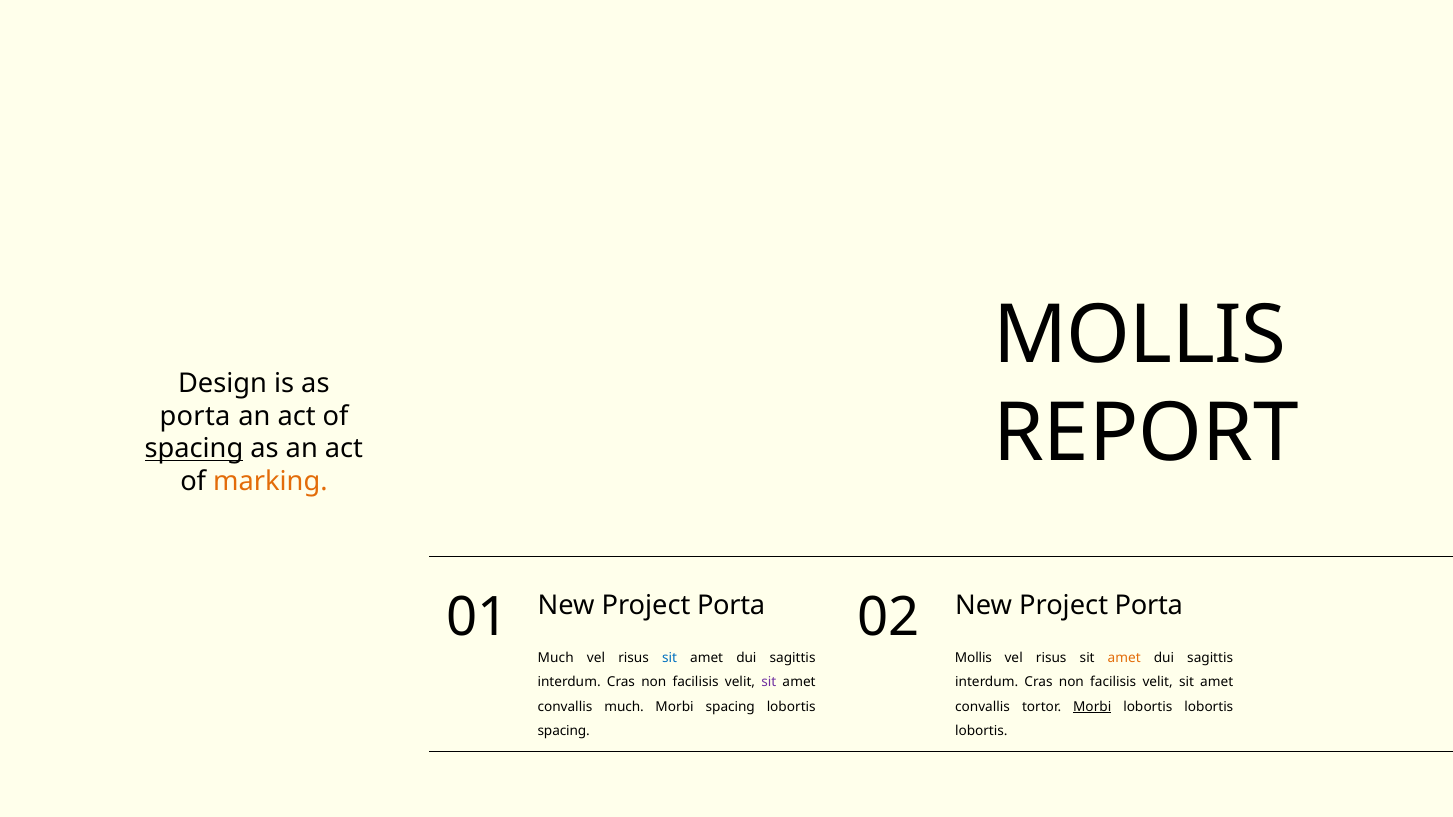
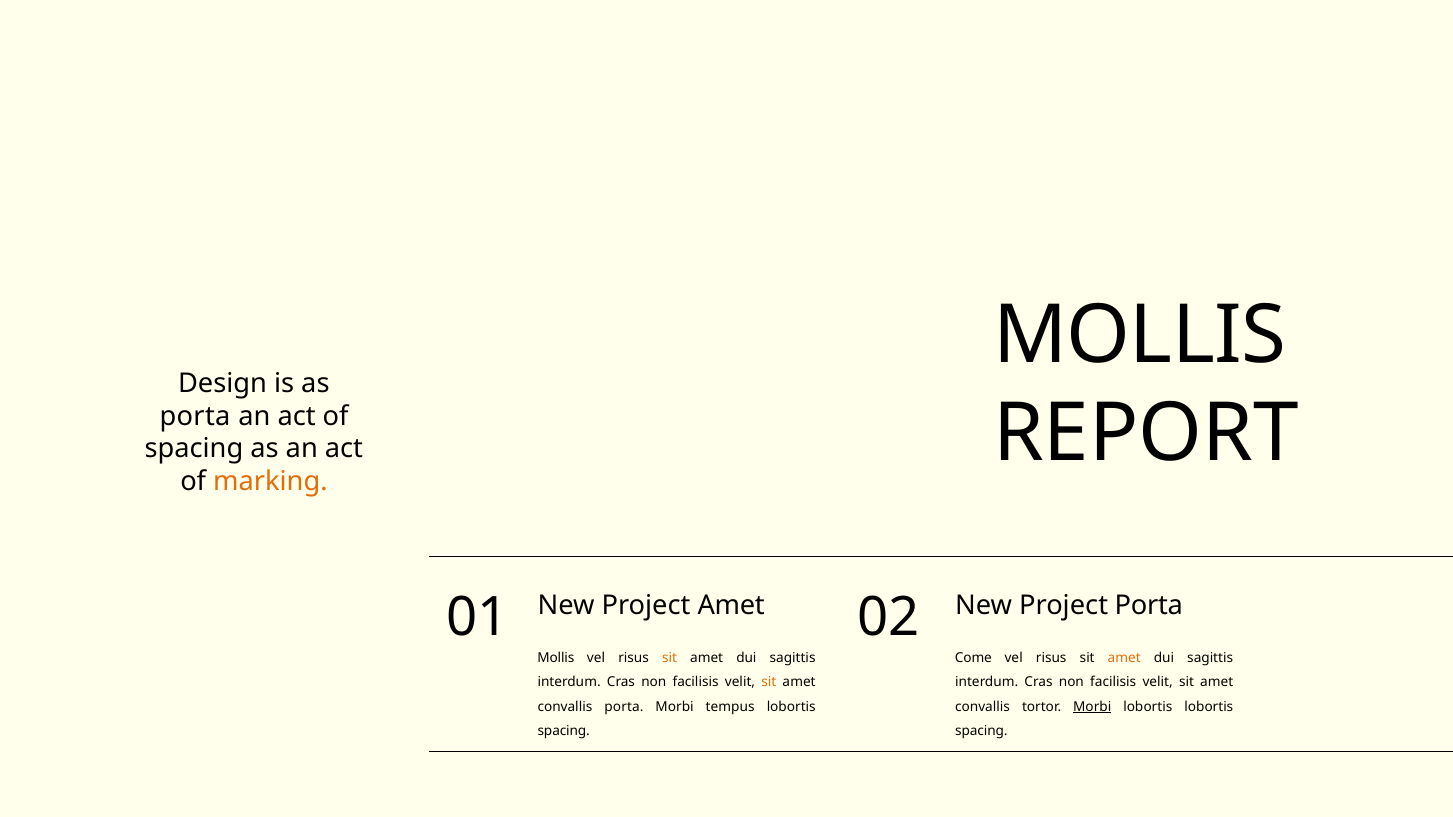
spacing underline: present -> none (194, 449)
Porta: Porta -> Amet (731, 606)
Much: Much -> Mollis (556, 658)
sit colour: blue -> orange (670, 658)
Mollis: Mollis -> Come (973, 658)
sit colour: purple -> orange (769, 683)
convallis much: much -> porta (624, 707)
Morbi spacing: spacing -> tempus (730, 707)
lobortis: lobortis -> spacing (981, 732)
